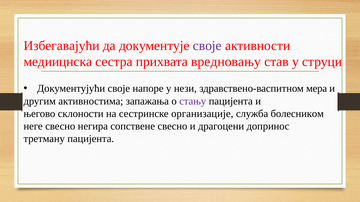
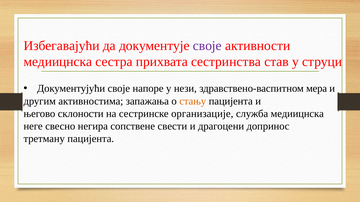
вредновању: вредновању -> сестринства (226, 62)
стању colour: purple -> orange (193, 101)
служба болесником: болесником -> медиицнска (297, 114)
сопствене свесно: свесно -> свести (172, 127)
